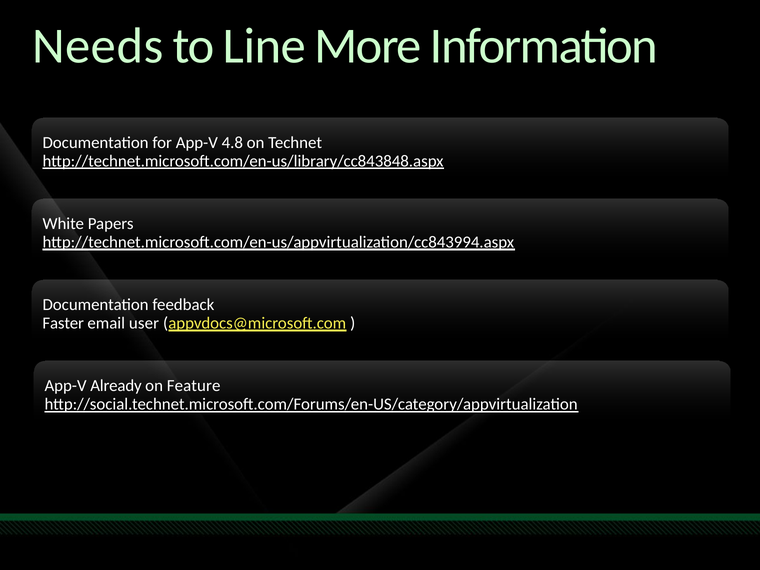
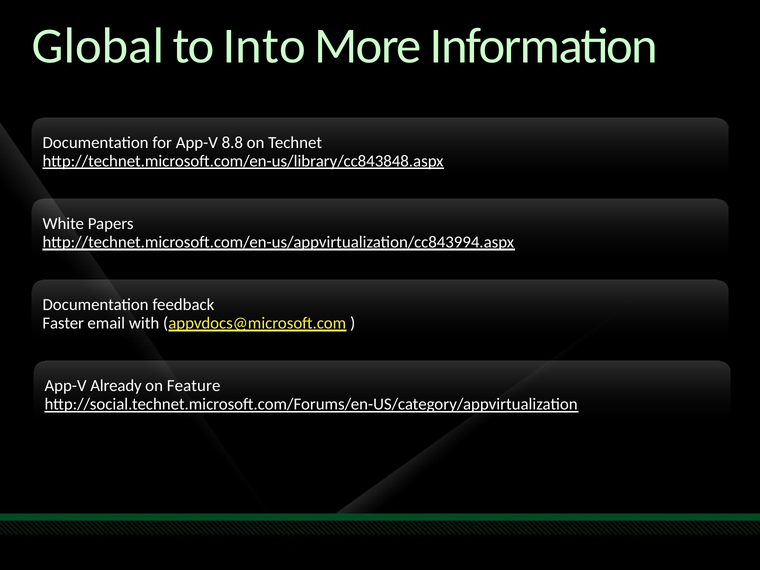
Needs: Needs -> Global (98, 46)
Line: Line -> Into (264, 46)
4.8: 4.8 -> 8.8 (232, 142)
user: user -> with (144, 323)
